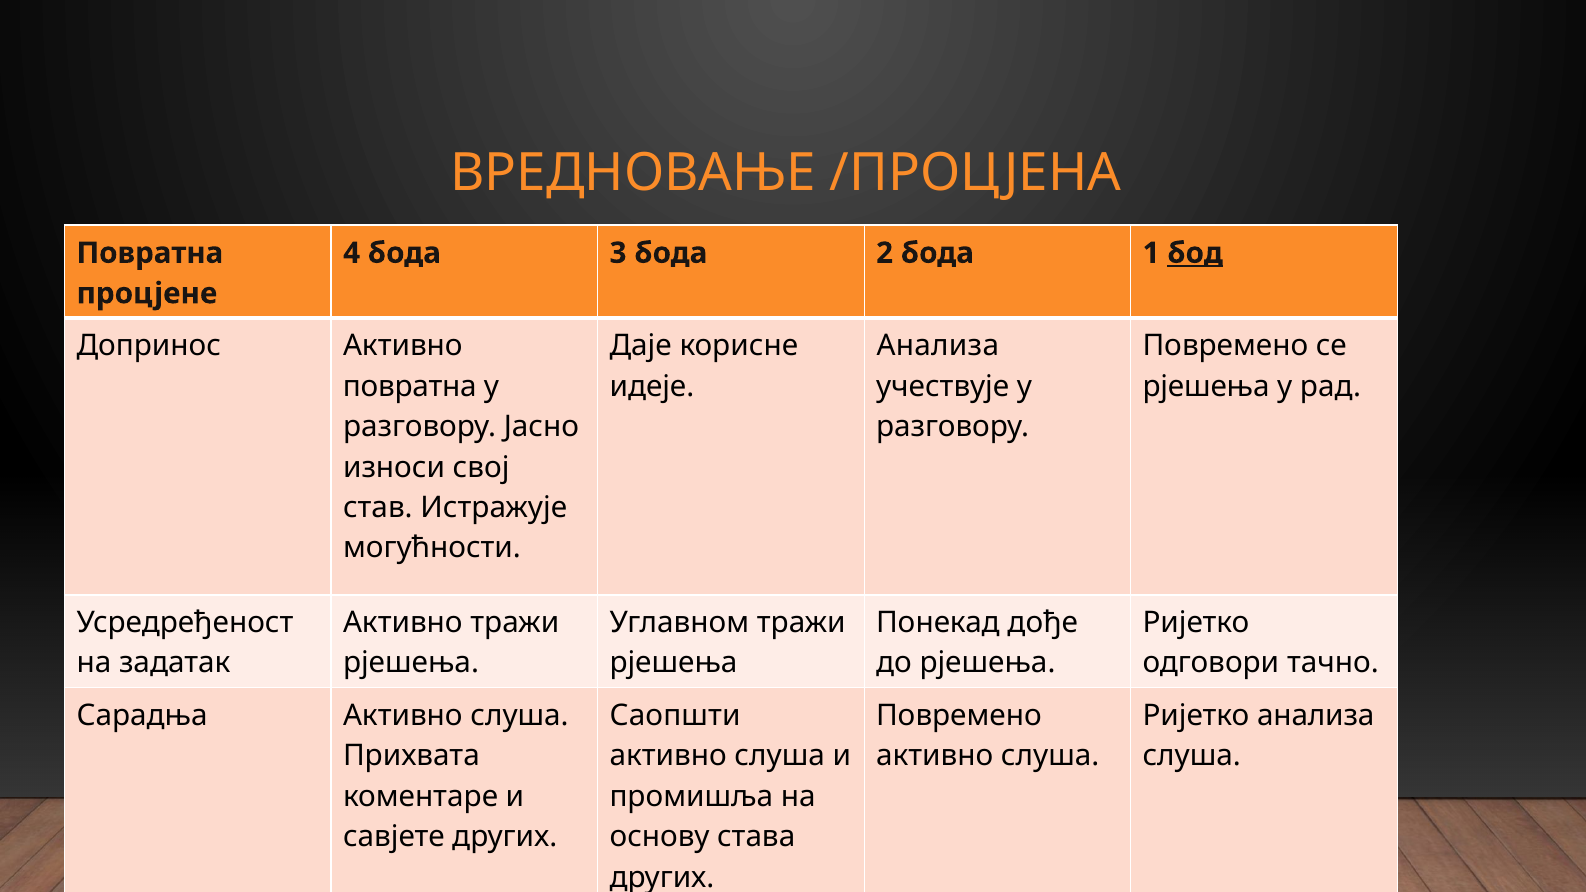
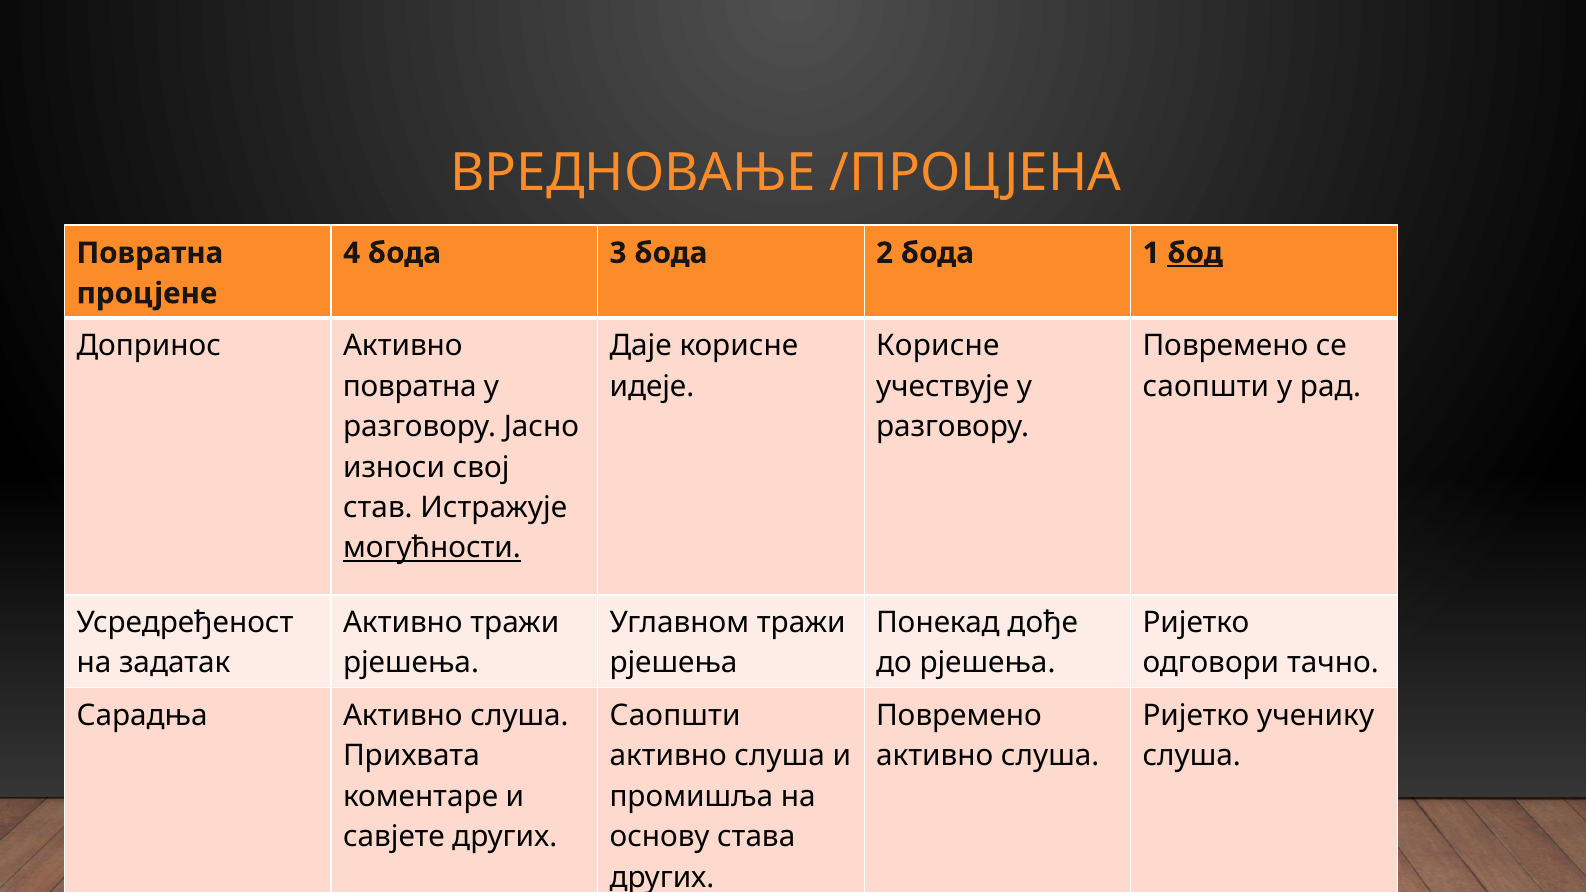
Анализа: Анализа -> Корисне (938, 346)
рјешења: рјешења -> саопшти (1206, 386)
могућности underline: none -> present (432, 548)
Ријетко анализа: анализа -> ученику (1316, 716)
